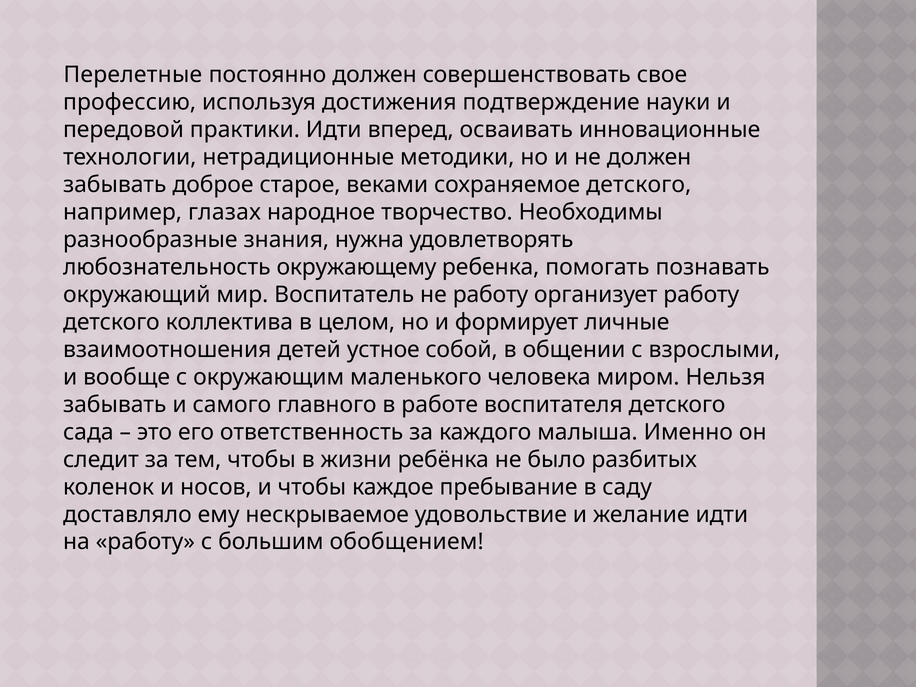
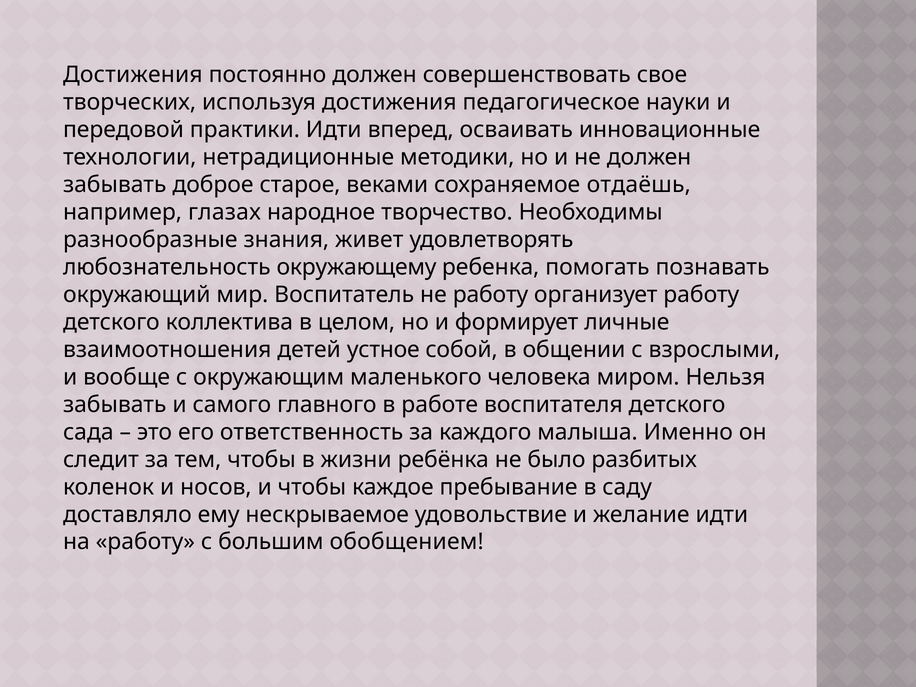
Перелетные: Перелетные -> Достижения (133, 75)
профессию: профессию -> творческих (130, 102)
подтверждение: подтверждение -> педагогическое (551, 102)
сохраняемое детского: детского -> отдаёшь (639, 185)
нужна: нужна -> живет (369, 240)
